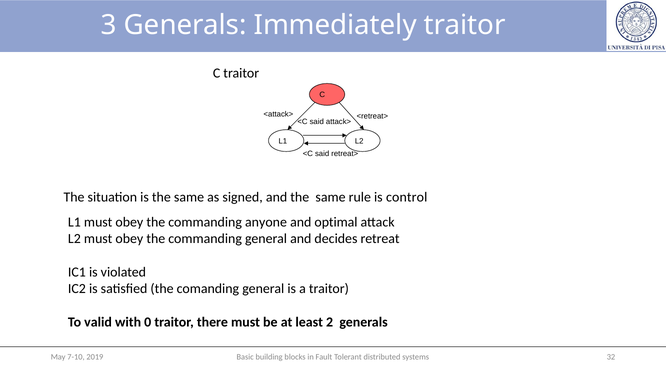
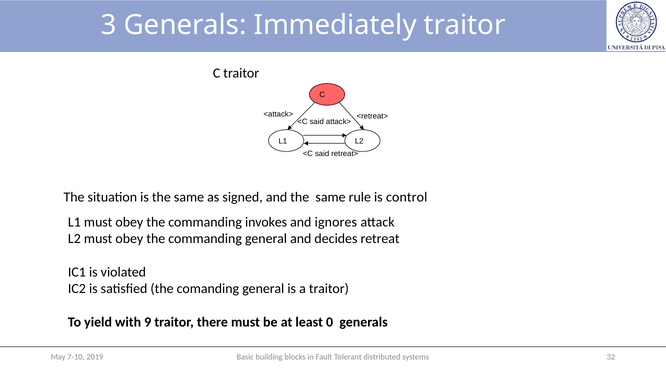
anyone: anyone -> invokes (266, 223)
optimal: optimal -> ignores (336, 223)
valid: valid -> yield (98, 323)
0: 0 -> 9 (148, 323)
2: 2 -> 0 (330, 323)
